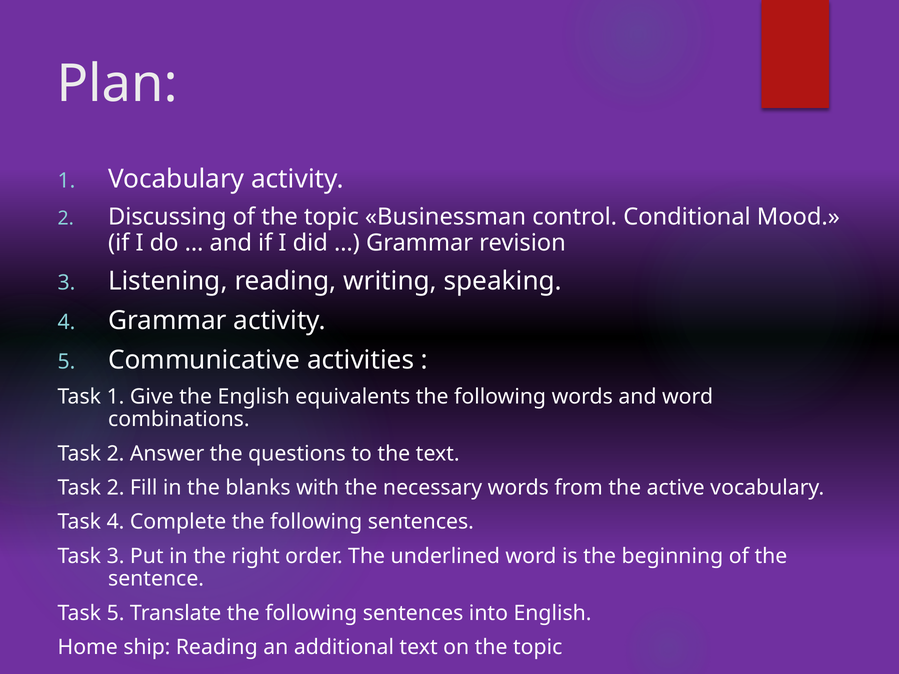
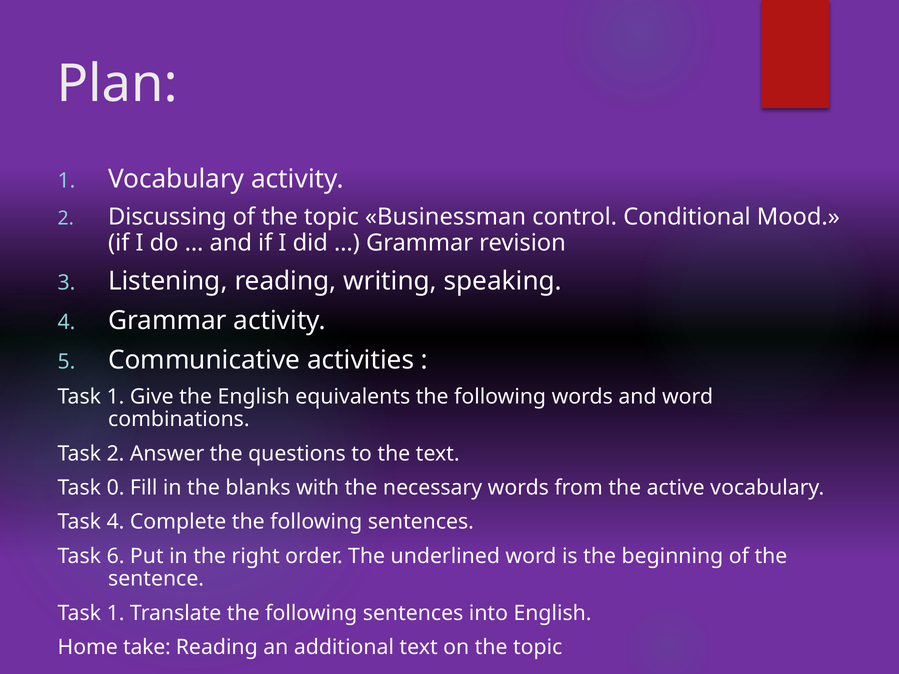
2: 2 -> 0 (116, 488)
Task 3: 3 -> 6 (116, 556)
5: 5 -> 1 (116, 613)
ship: ship -> take (147, 647)
